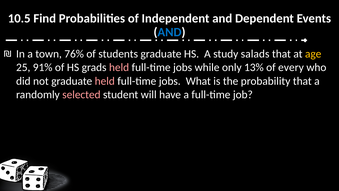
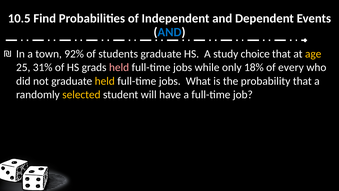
76%: 76% -> 92% (74, 54)
salads: salads -> choice (255, 54)
91%: 91% -> 31% (43, 67)
13%: 13% -> 18% (254, 67)
held colour: pink -> yellow (105, 81)
selected colour: pink -> yellow (81, 94)
